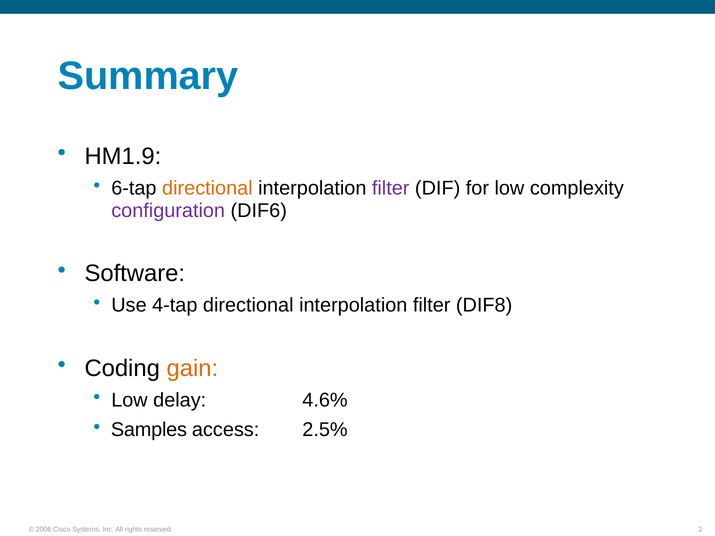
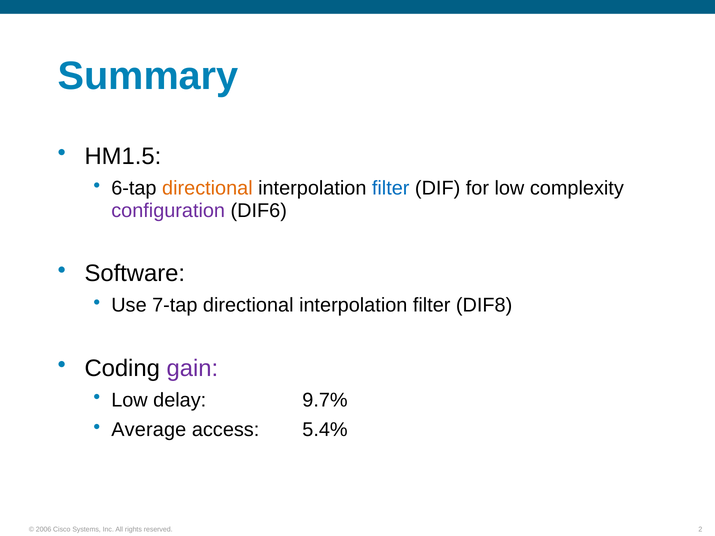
HM1.9: HM1.9 -> HM1.5 (123, 156)
filter colour: purple -> blue (391, 188)
4-tap: 4-tap -> 7-tap (175, 306)
gain colour: orange -> purple (192, 368)
4.6%: 4.6% -> 9.7% (325, 400)
Samples: Samples -> Average (149, 430)
2.5%: 2.5% -> 5.4% (325, 430)
